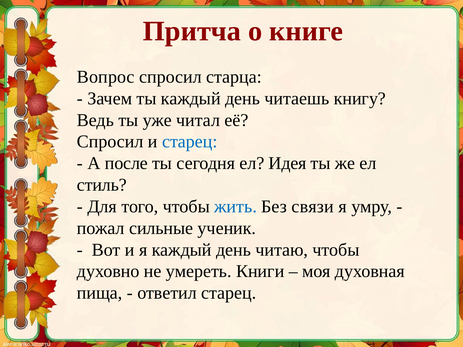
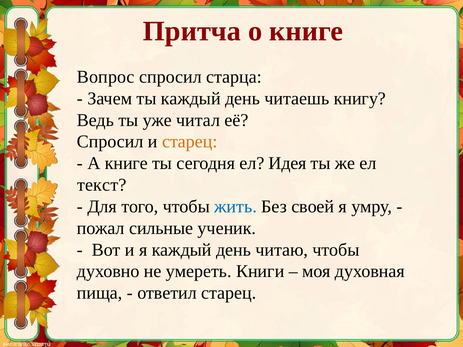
старец colour: blue -> orange (190, 142)
А после: после -> книге (126, 163)
стиль: стиль -> текст (102, 185)
связи: связи -> своей (313, 207)
